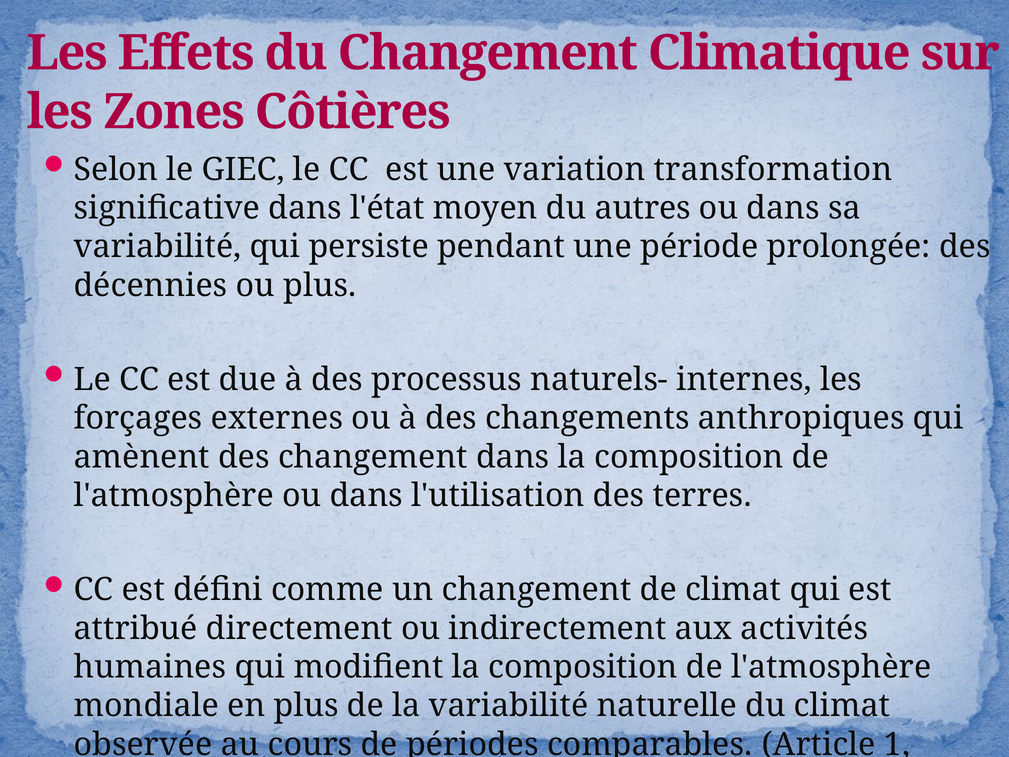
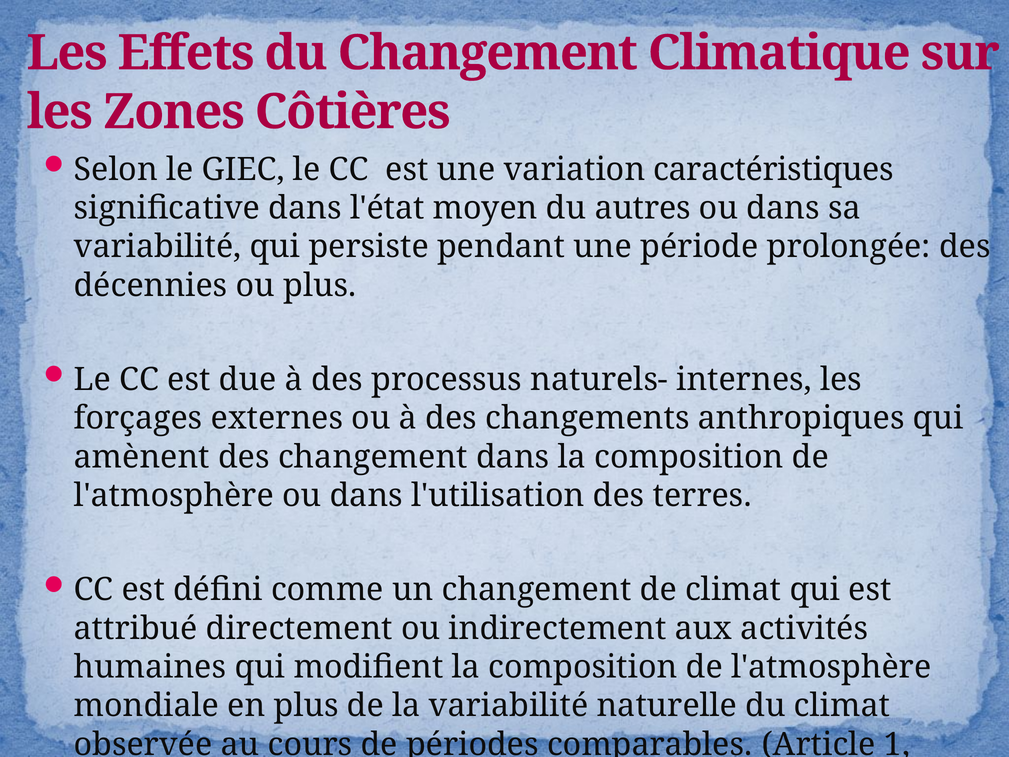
transformation: transformation -> caractéristiques (773, 169)
